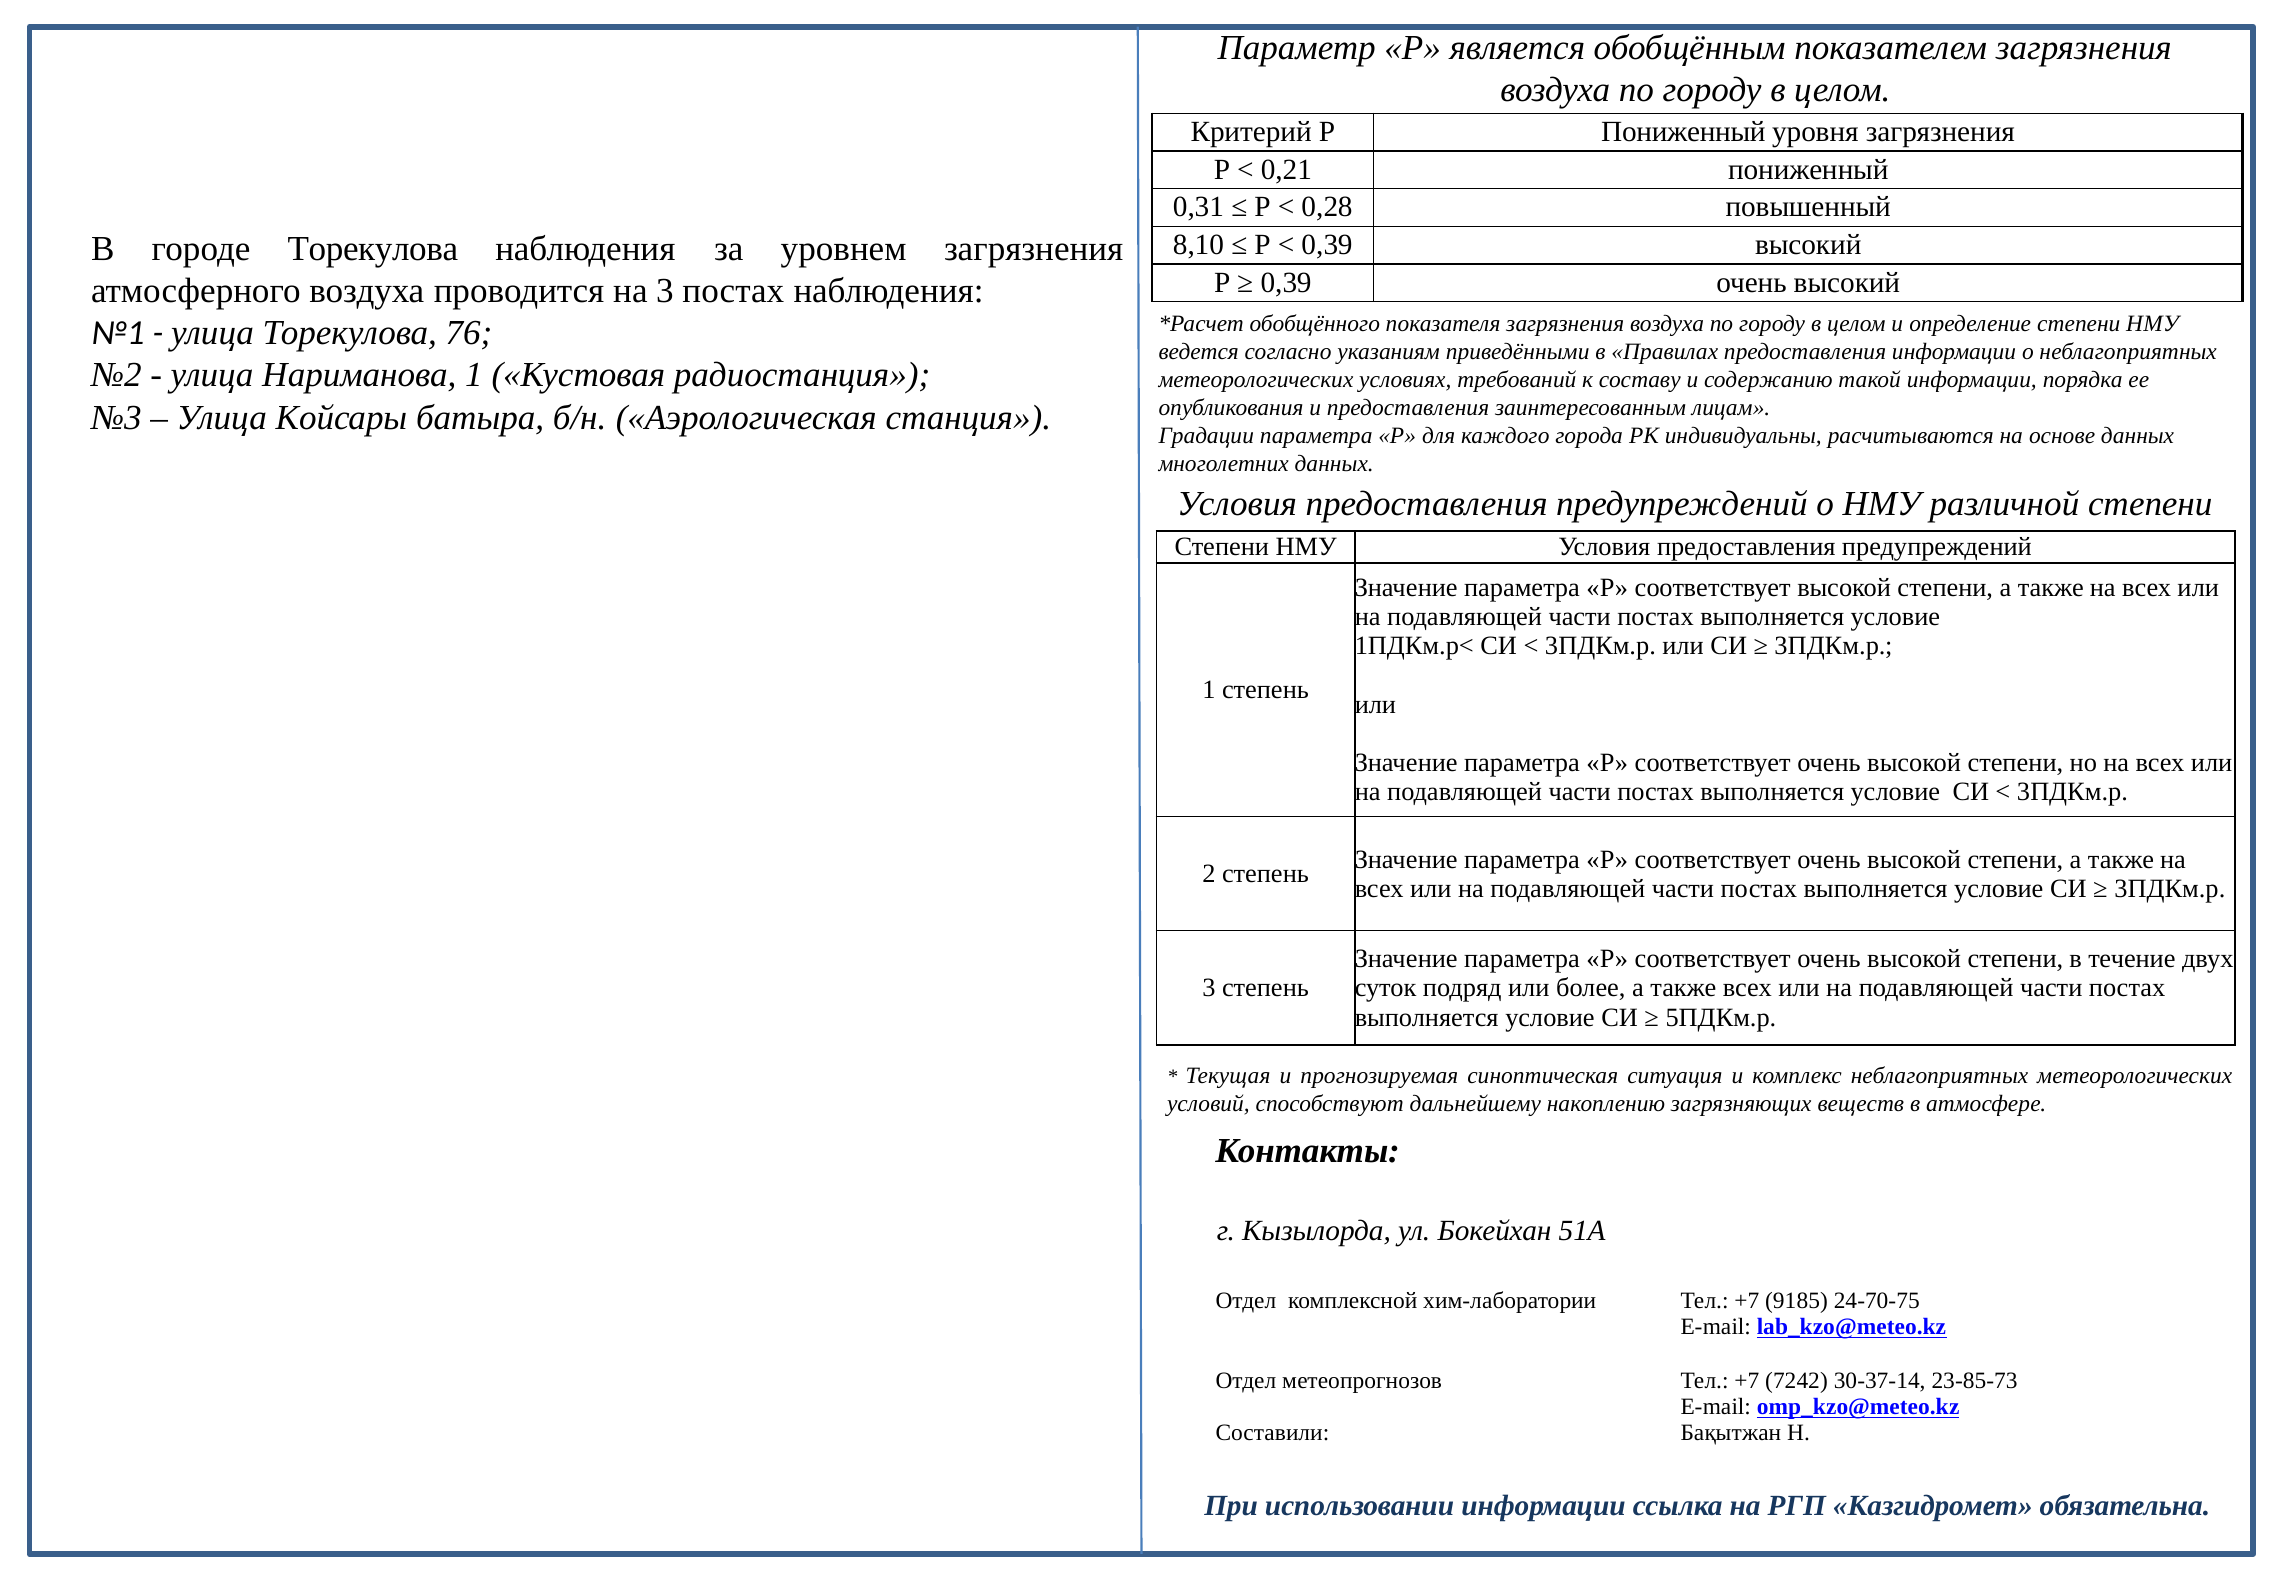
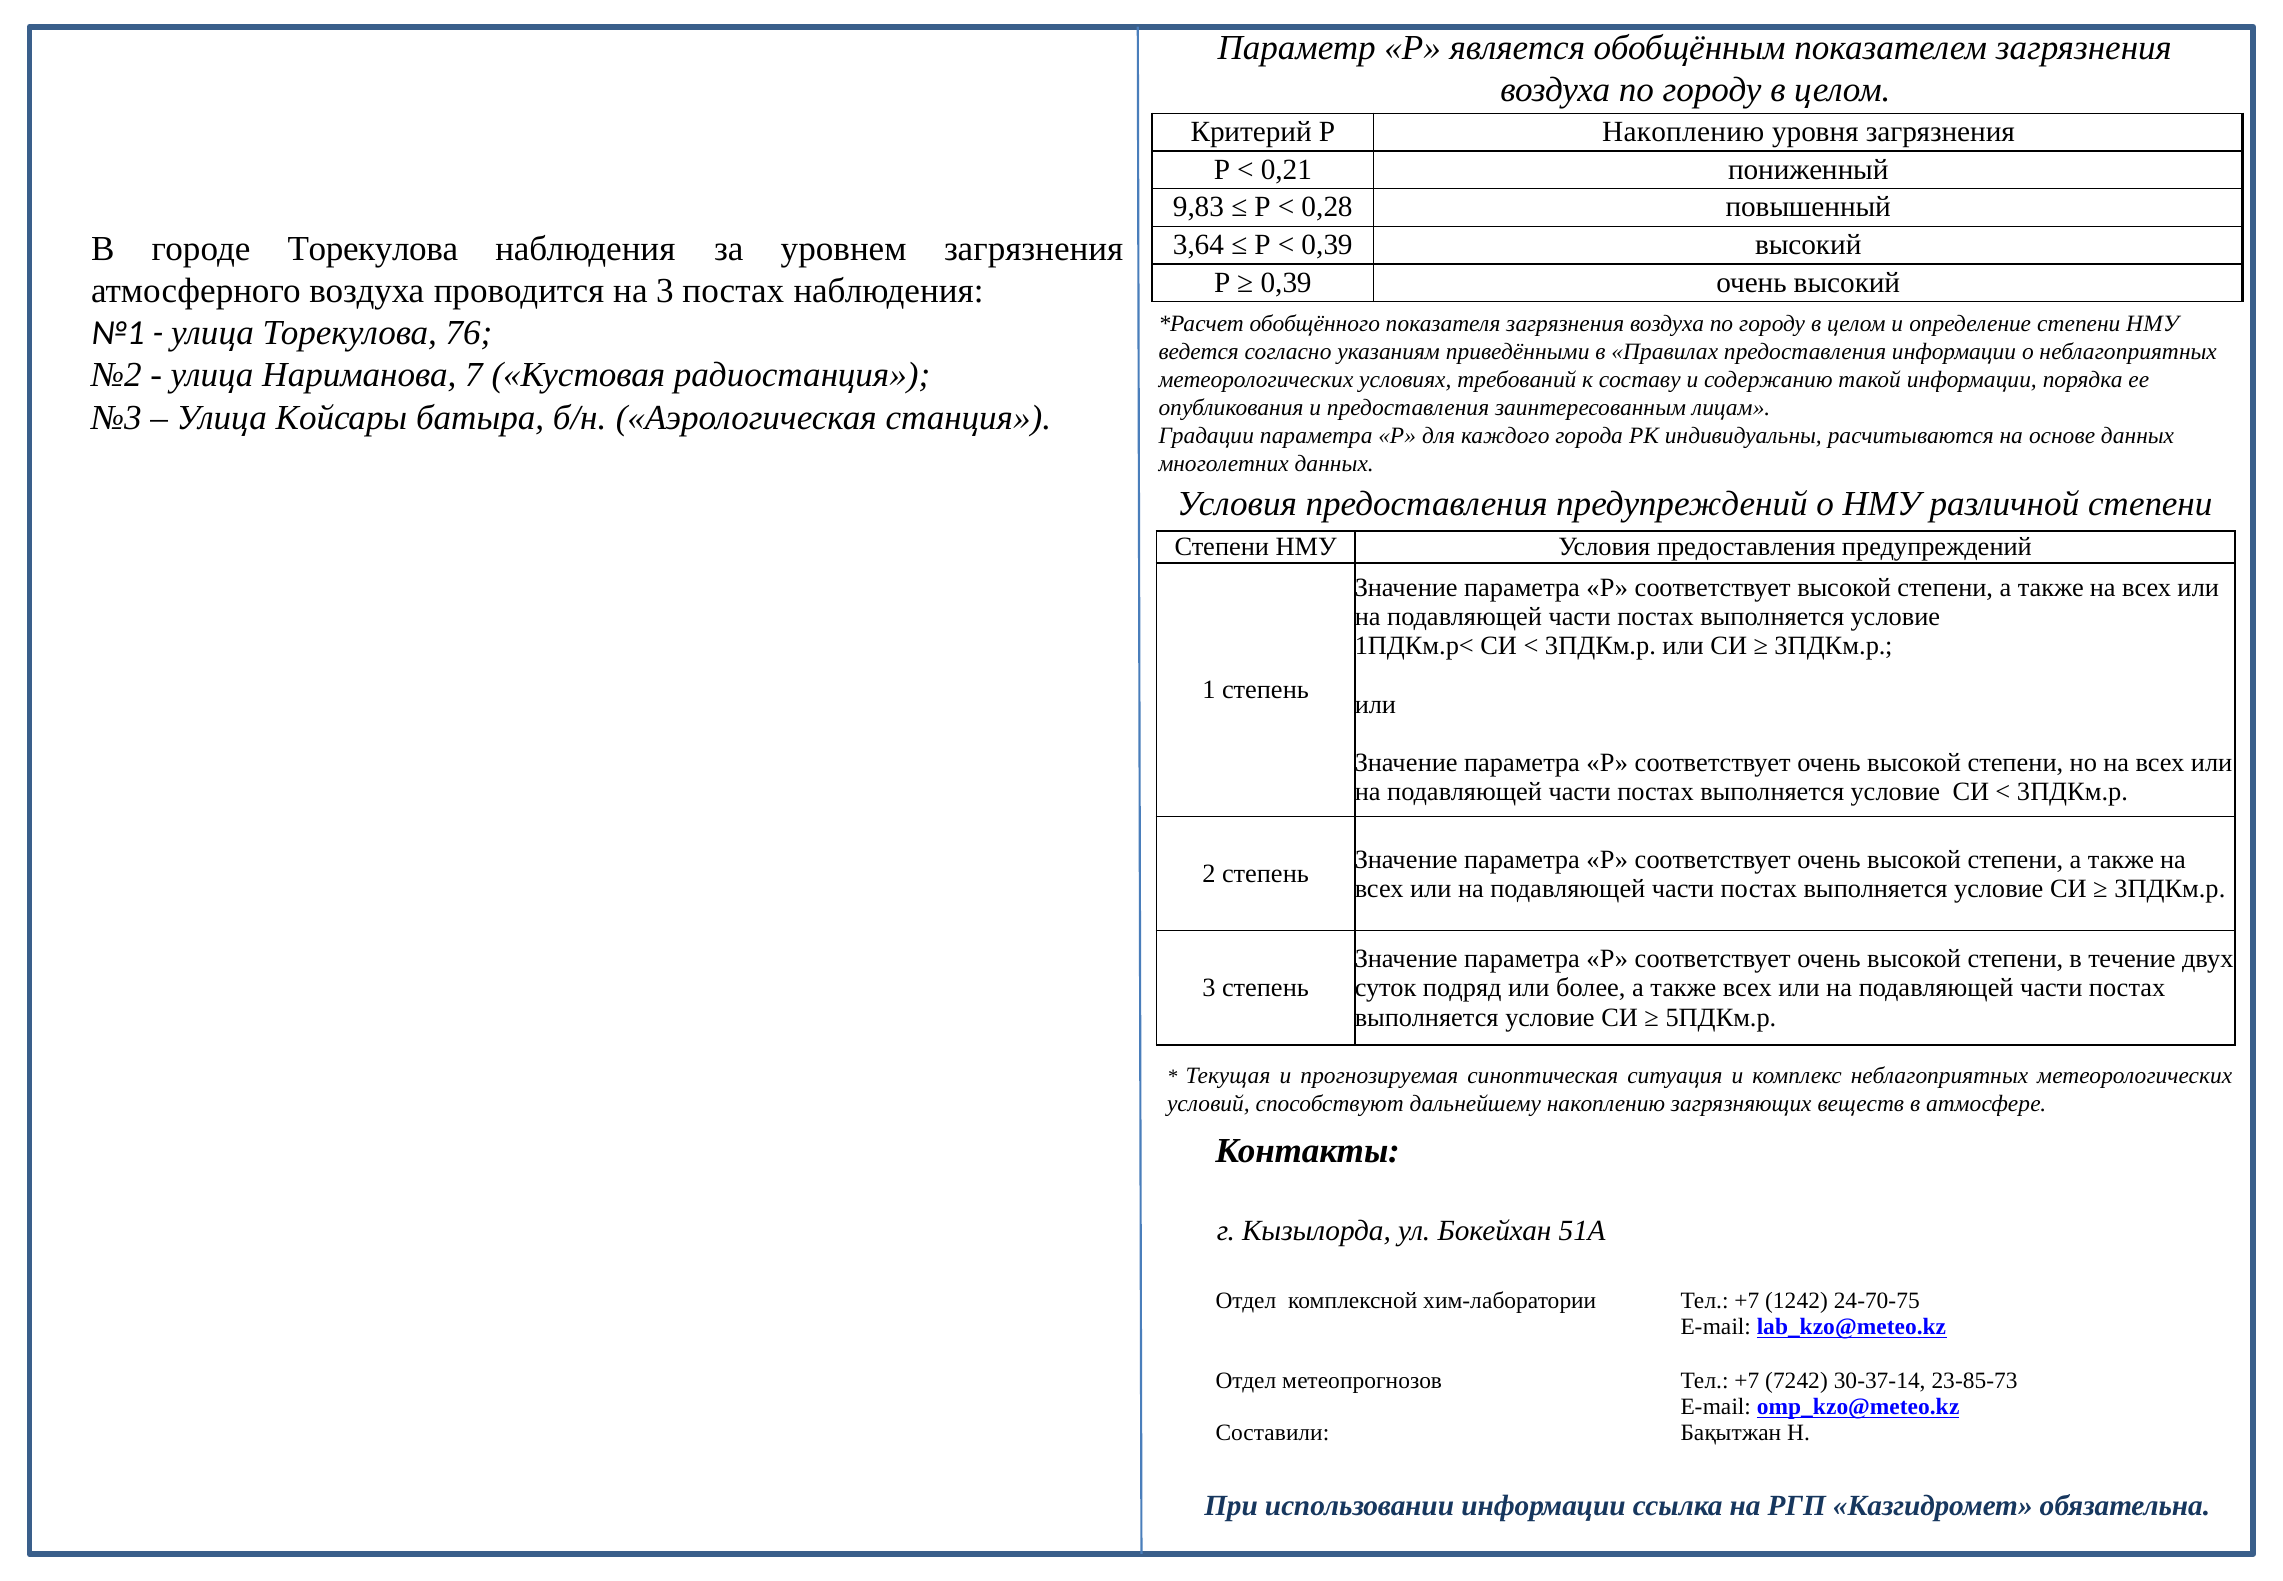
Р Пониженный: Пониженный -> Накоплению (1683, 132)
0,31: 0,31 -> 9,83 (1198, 207)
8,10: 8,10 -> 3,64 (1198, 245)
Нариманова 1: 1 -> 7 (474, 375)
9185: 9185 -> 1242 (1796, 1300)
